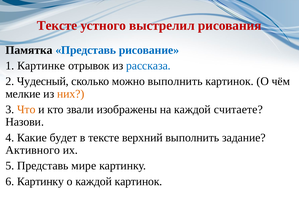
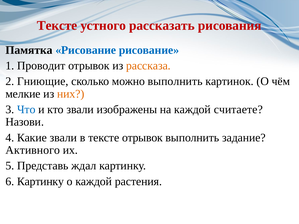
выстрелил: выстрелил -> рассказать (162, 26)
Памятка Представь: Представь -> Рисование (86, 50)
Картинке: Картинке -> Проводит (41, 66)
рассказа colour: blue -> orange (148, 66)
Чудесный: Чудесный -> Гниющие (43, 81)
Что colour: orange -> blue (26, 110)
Какие будет: будет -> звали (63, 138)
тексте верхний: верхний -> отрывок (142, 138)
мире: мире -> ждал (84, 166)
каждой картинок: картинок -> растения (138, 182)
